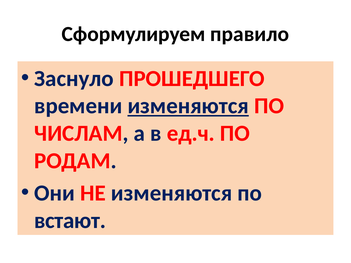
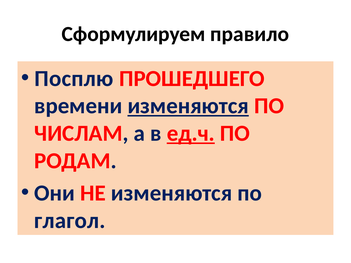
Заснуло: Заснуло -> Посплю (74, 79)
ед.ч underline: none -> present (191, 134)
встают: встают -> глагол (70, 221)
